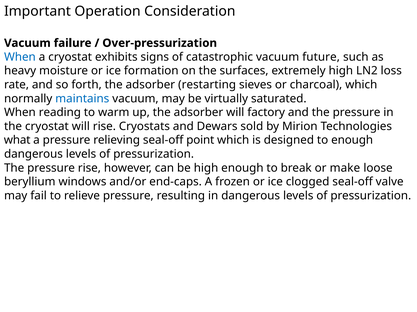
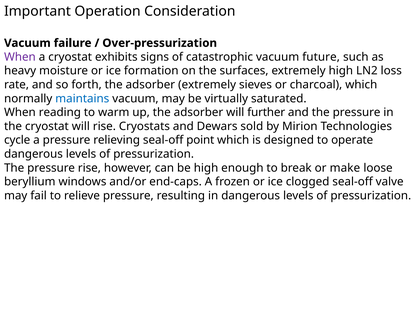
When colour: blue -> purple (20, 57)
adsorber restarting: restarting -> extremely (207, 85)
factory: factory -> further (266, 113)
what: what -> cycle (17, 140)
to enough: enough -> operate (352, 140)
